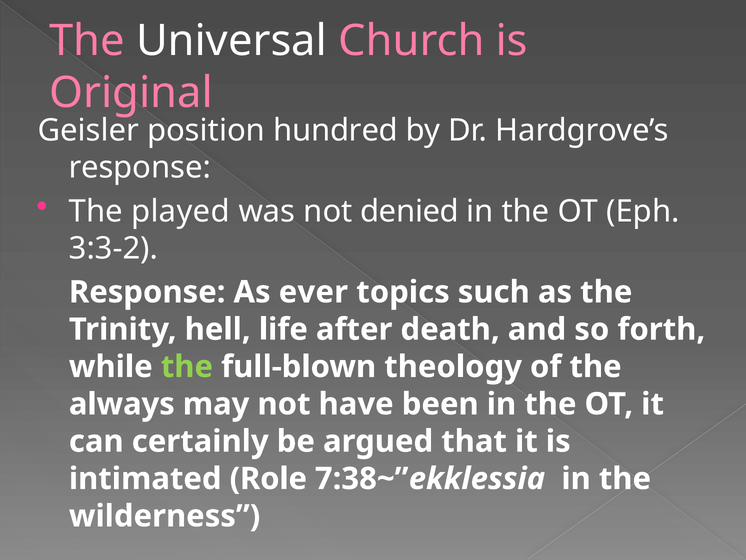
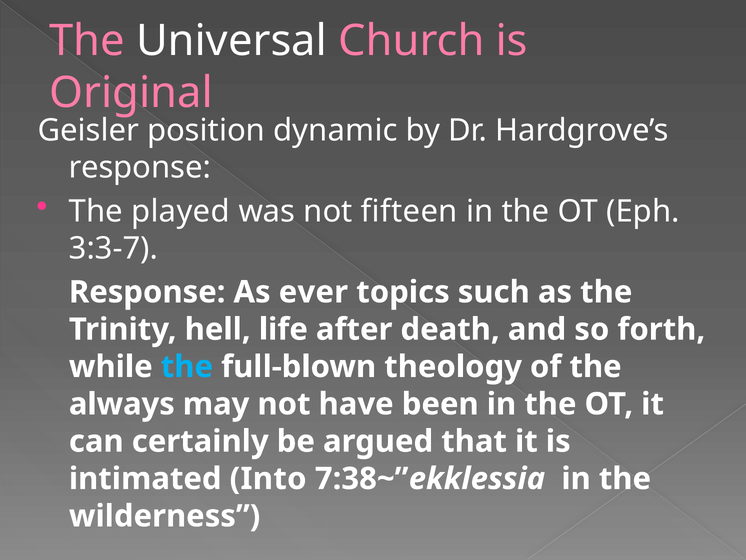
hundred: hundred -> dynamic (335, 130)
denied: denied -> fifteen (409, 211)
3:3-2: 3:3-2 -> 3:3-7 (113, 248)
the colour: light green -> light blue (187, 366)
Role: Role -> Into (268, 478)
